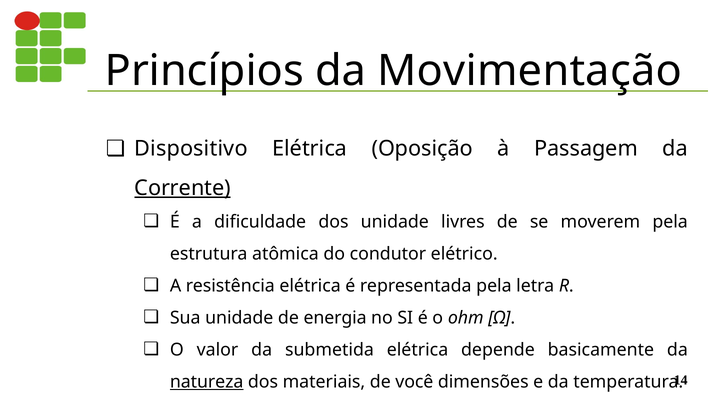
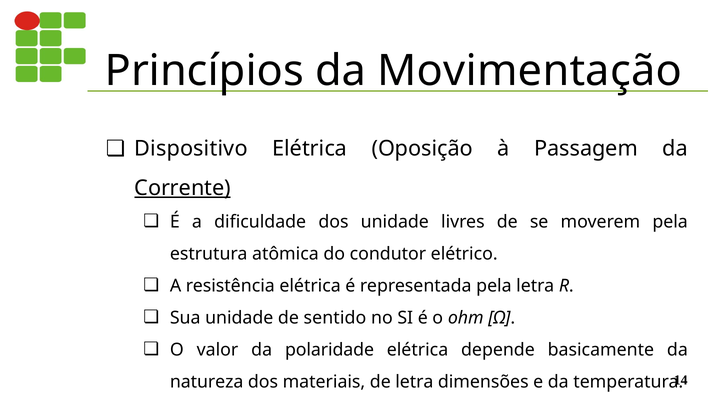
energia: energia -> sentido (335, 317)
submetida: submetida -> polaridade (330, 349)
natureza underline: present -> none (207, 381)
de você: você -> letra (414, 381)
